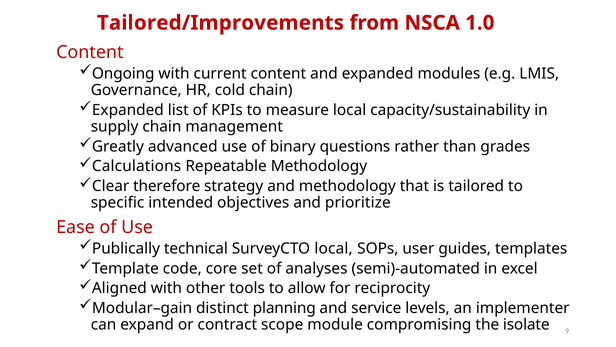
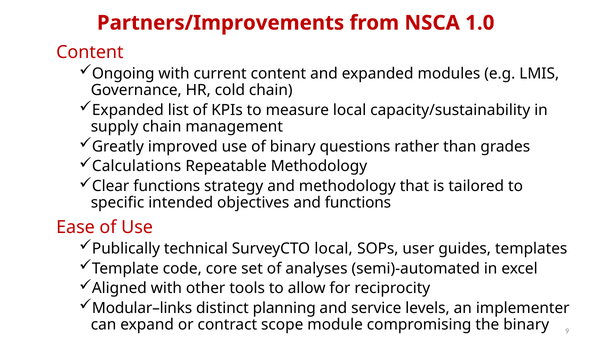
Tailored/Improvements: Tailored/Improvements -> Partners/Improvements (221, 23)
advanced: advanced -> improved (183, 146)
Clear therefore: therefore -> functions (167, 186)
and prioritize: prioritize -> functions (358, 203)
Modular–gain: Modular–gain -> Modular–links (142, 308)
the isolate: isolate -> binary (526, 324)
